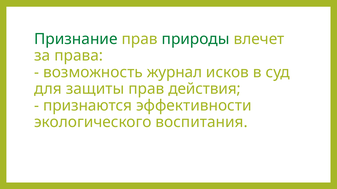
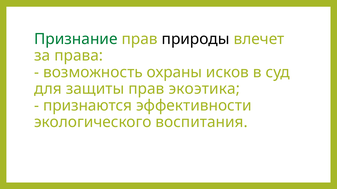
природы colour: green -> black (196, 39)
журнал: журнал -> охраны (174, 72)
действия: действия -> экоэтика (204, 89)
